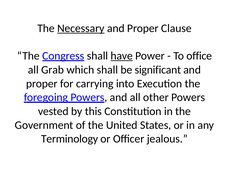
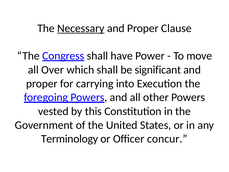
have underline: present -> none (122, 56)
office: office -> move (199, 56)
Grab: Grab -> Over (53, 70)
jealous: jealous -> concur (167, 139)
